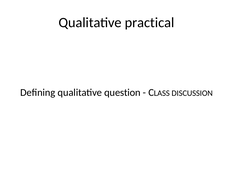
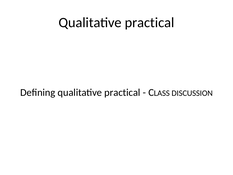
Defining qualitative question: question -> practical (122, 92)
